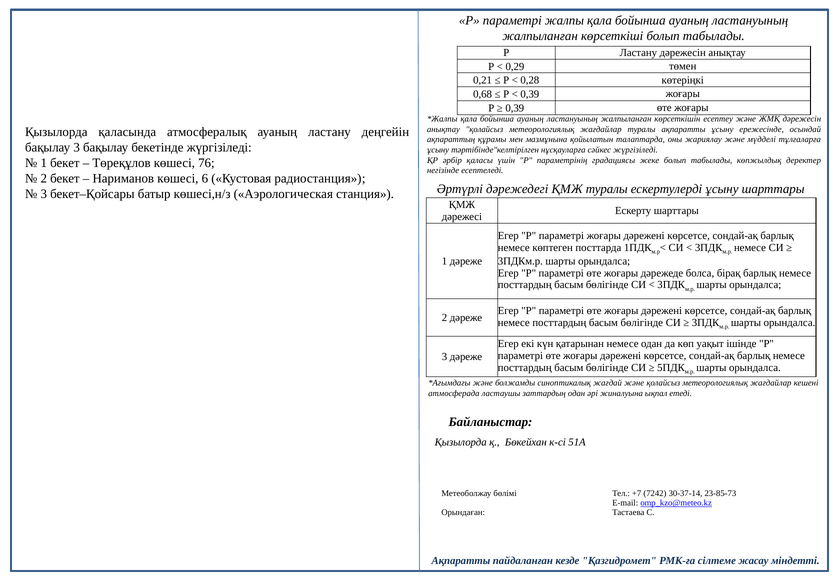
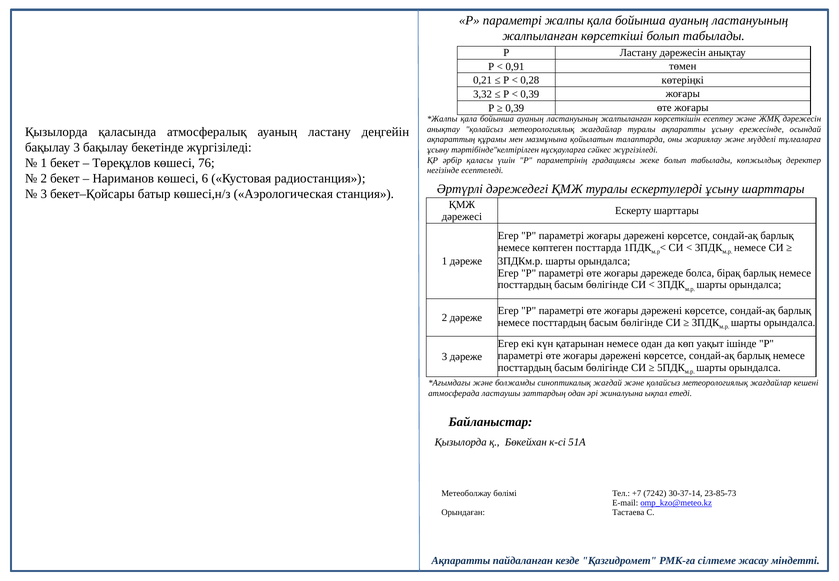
0,29: 0,29 -> 0,91 (515, 67)
0,68: 0,68 -> 3,32 (483, 94)
